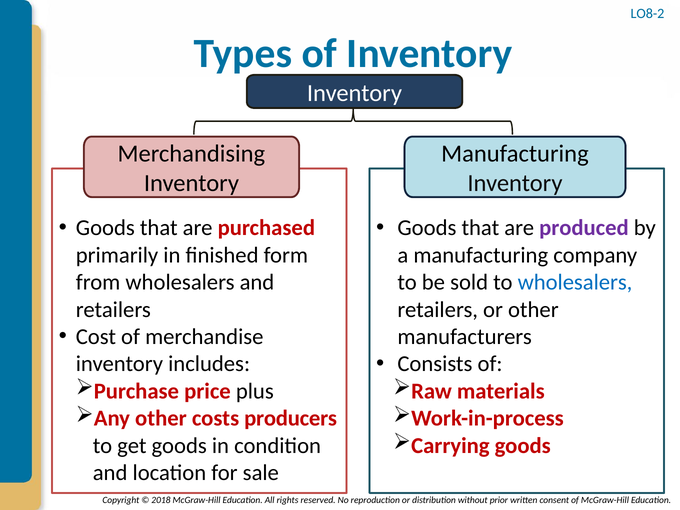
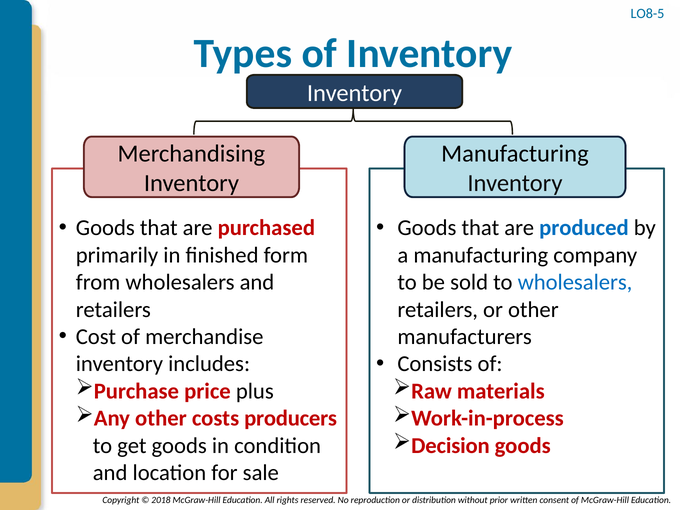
LO8-2: LO8-2 -> LO8-5 (647, 13)
produced colour: purple -> blue (584, 228)
Carrying: Carrying -> Decision (450, 446)
